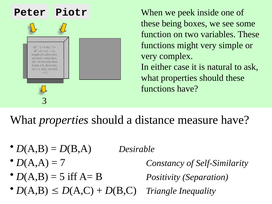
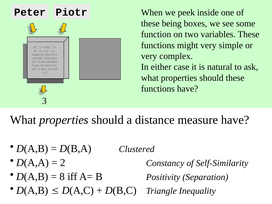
Desirable: Desirable -> Clustered (137, 149)
7: 7 -> 2 (63, 163)
5: 5 -> 8 (62, 177)
